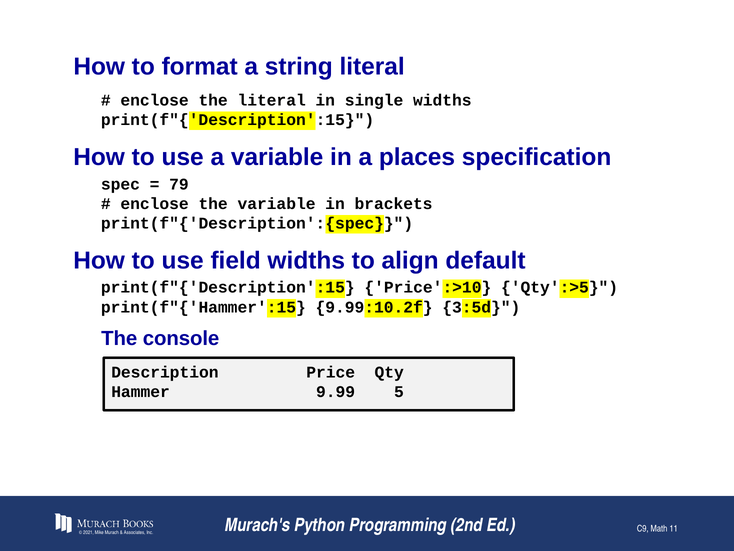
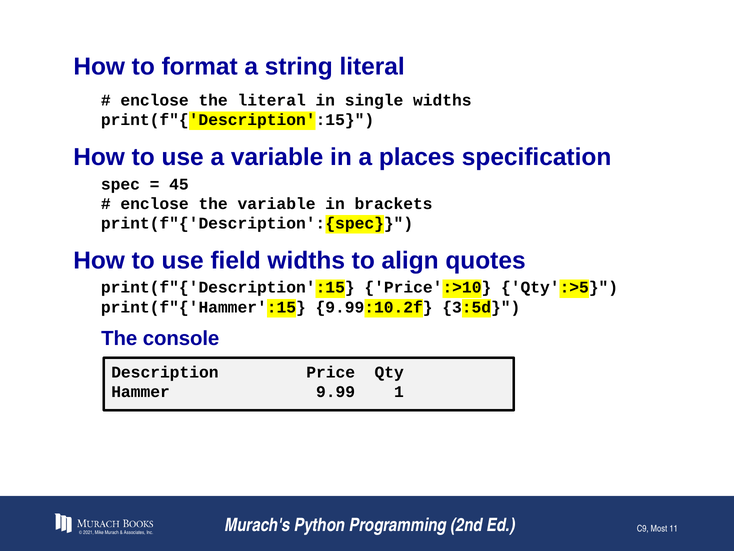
79: 79 -> 45 (179, 184)
default: default -> quotes (486, 260)
5: 5 -> 1 (399, 392)
Math: Math -> Most (659, 528)
